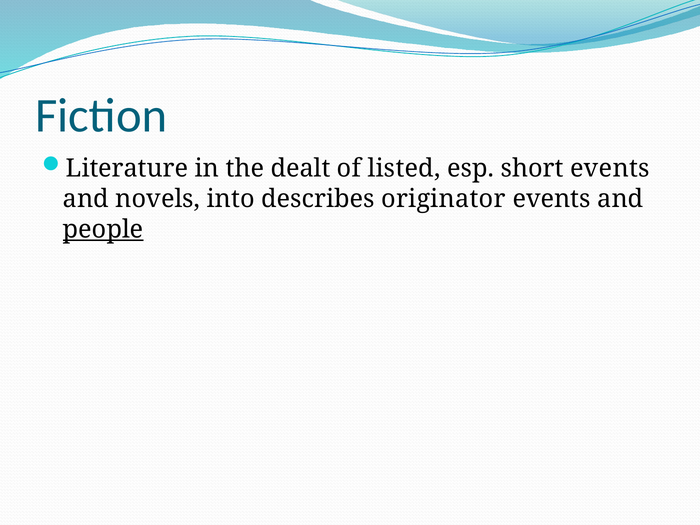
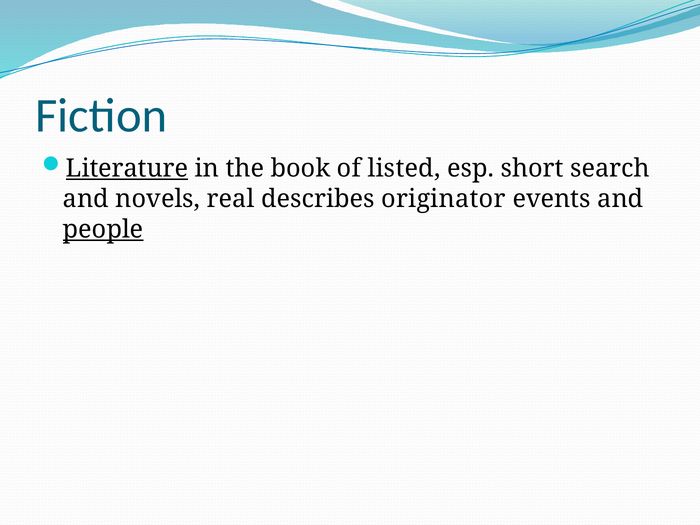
Literature underline: none -> present (127, 169)
dealt: dealt -> book (301, 169)
short events: events -> search (610, 169)
into: into -> real (231, 199)
